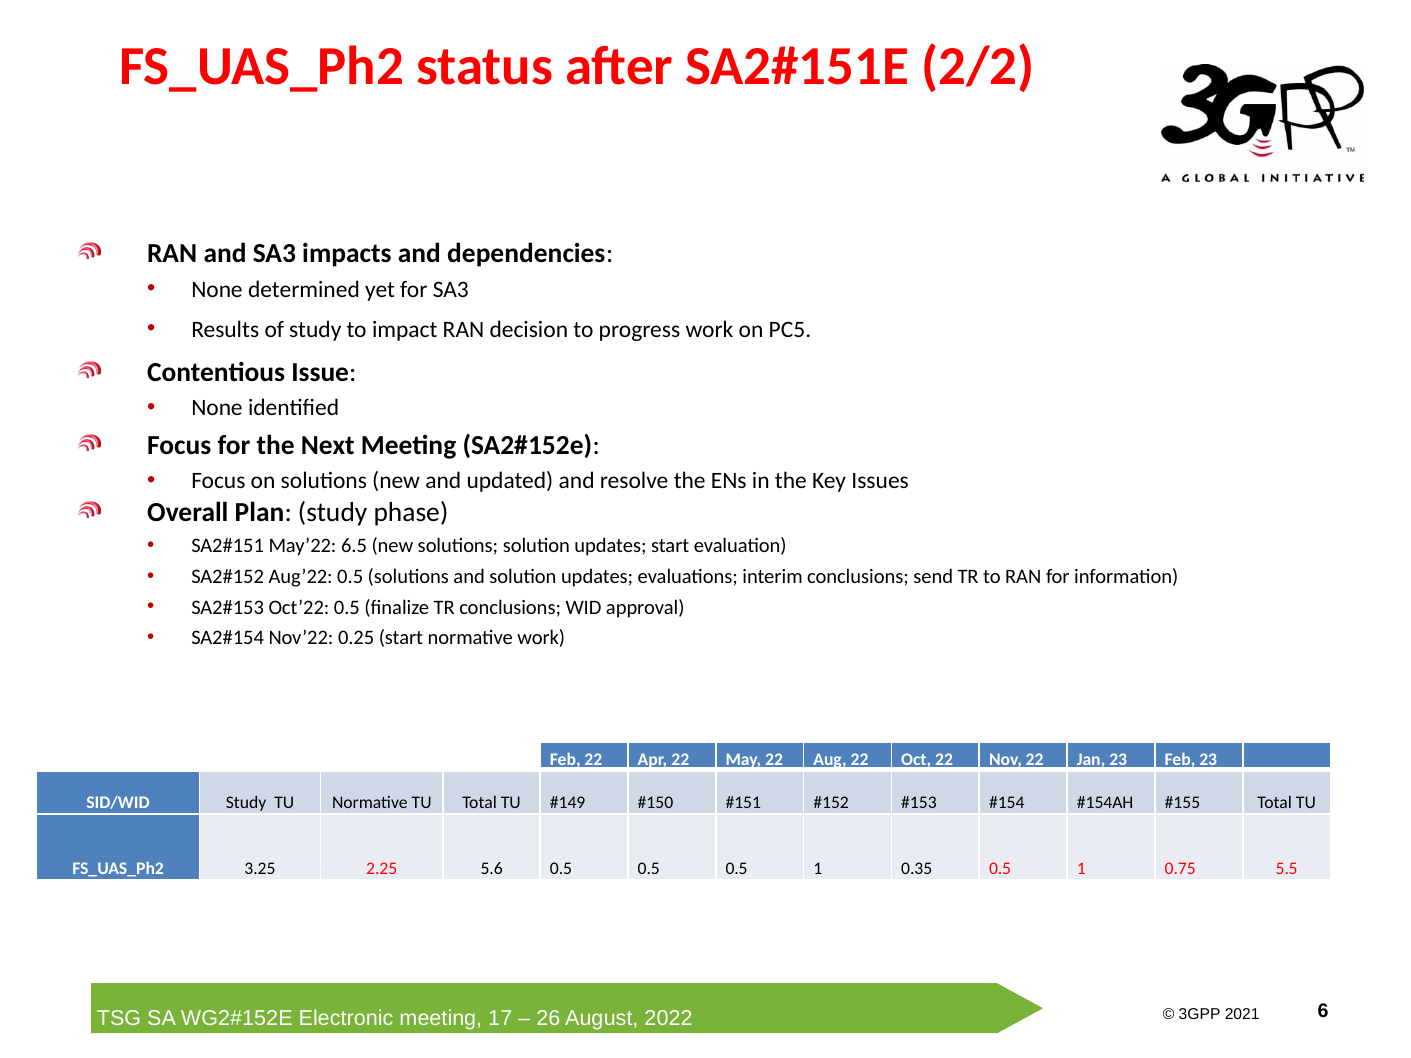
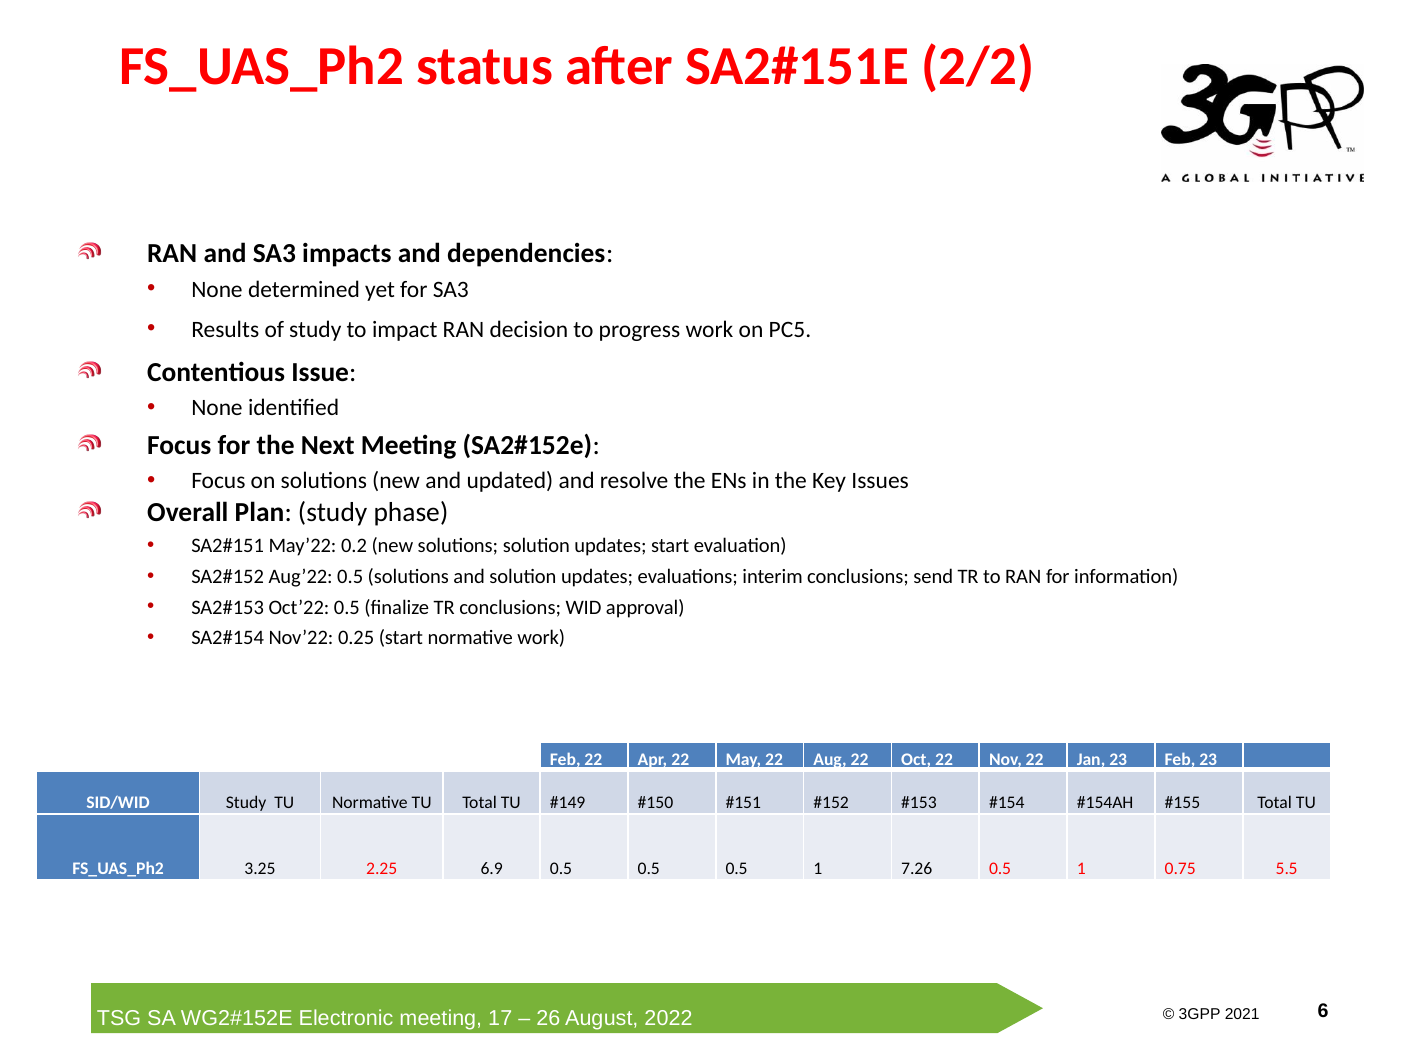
6.5: 6.5 -> 0.2 (354, 546)
5.6: 5.6 -> 6.9 (492, 869)
0.35: 0.35 -> 7.26 (917, 869)
